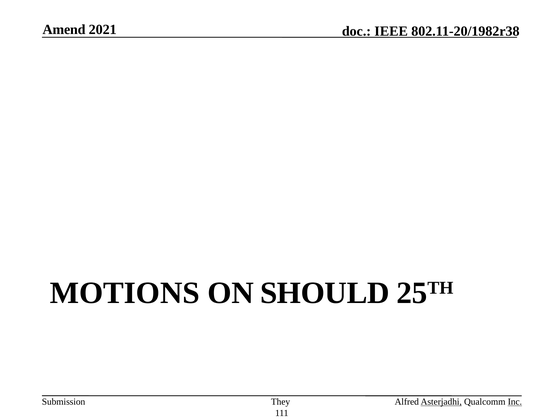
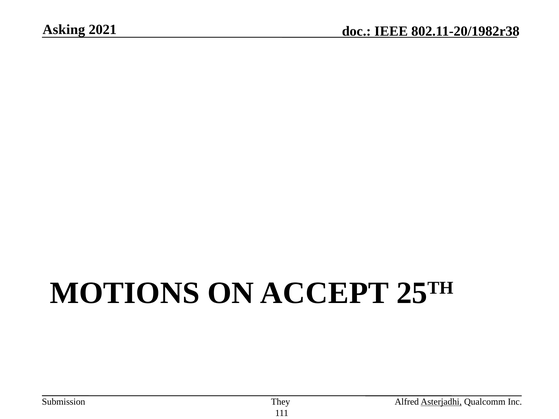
Amend: Amend -> Asking (64, 30)
SHOULD: SHOULD -> ACCEPT (324, 293)
Inc underline: present -> none (515, 402)
